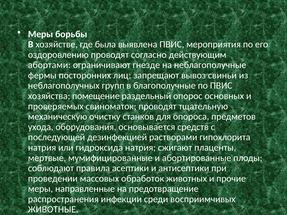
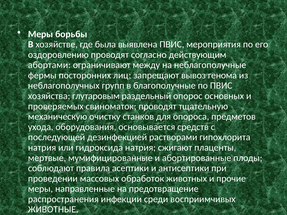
гнезде: гнезде -> между (146, 65)
свиньи: свиньи -> генома (222, 75)
помещение: помещение -> глутаровым (96, 96)
